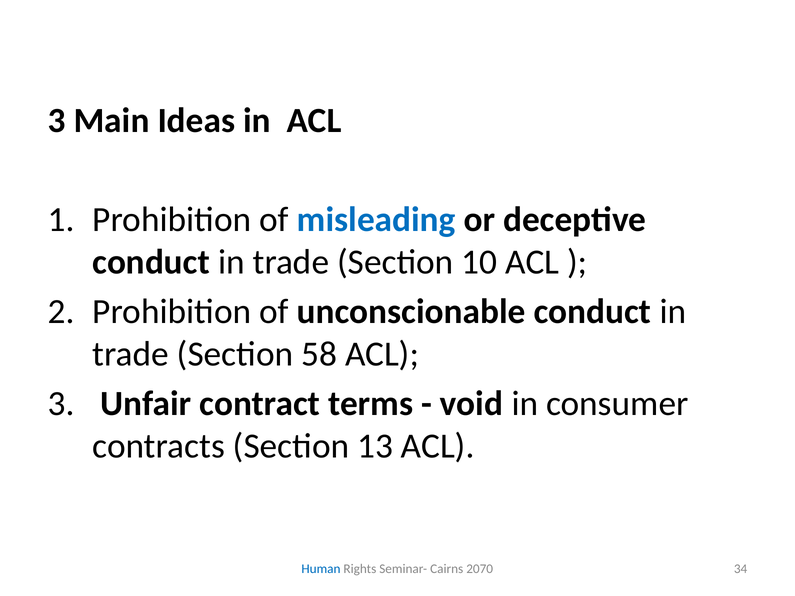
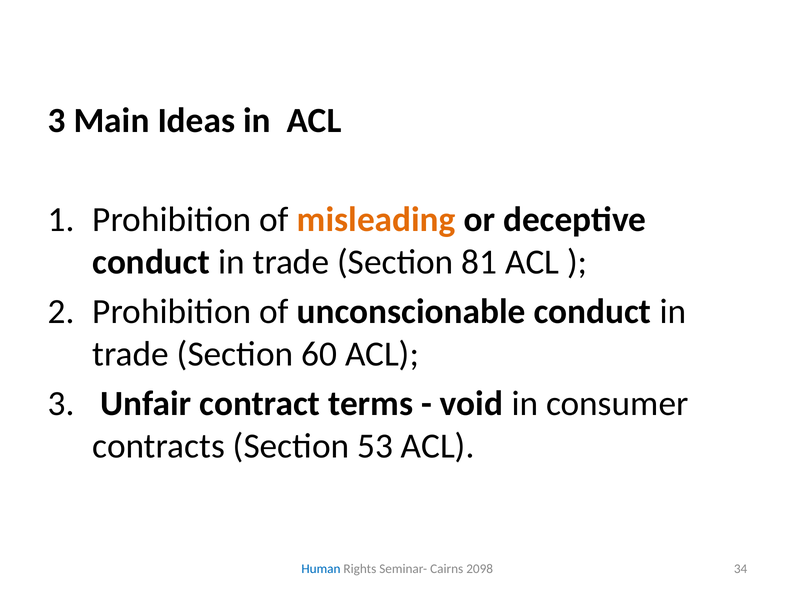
misleading colour: blue -> orange (376, 220)
10: 10 -> 81 (479, 262)
58: 58 -> 60 (319, 354)
13: 13 -> 53 (375, 446)
2070: 2070 -> 2098 (480, 569)
